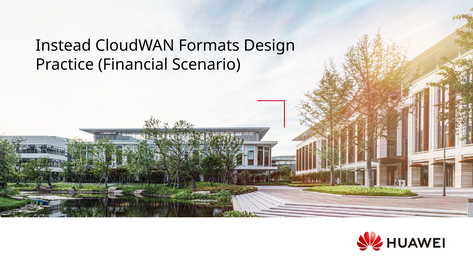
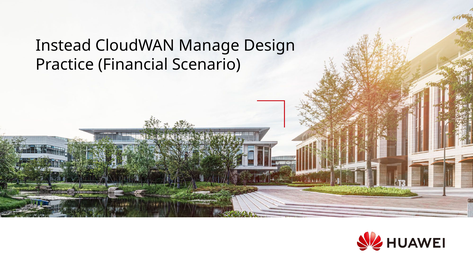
Formats: Formats -> Manage (209, 46)
